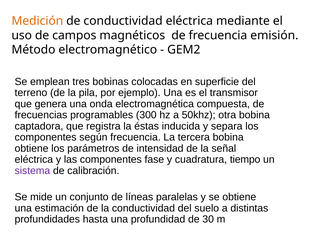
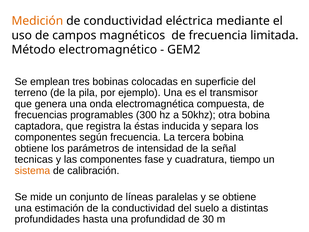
emisión: emisión -> limitada (274, 35)
eléctrica: eléctrica -> tecnicas (34, 159)
sistema colour: purple -> orange (32, 171)
